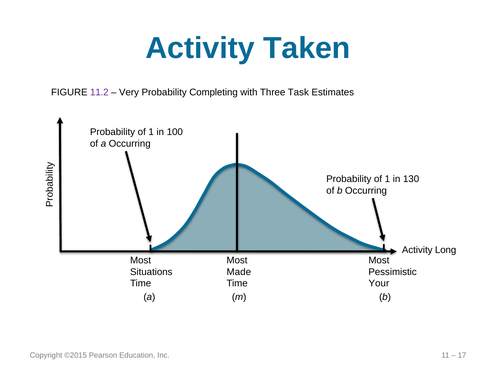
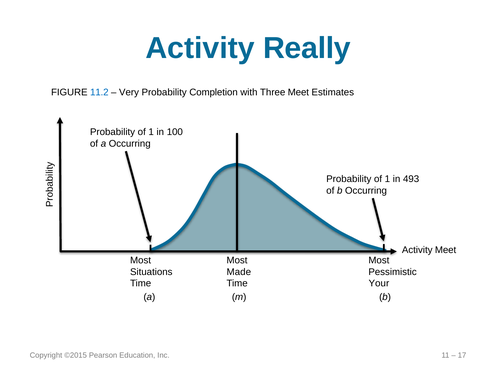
Taken: Taken -> Really (307, 48)
11.2 colour: purple -> blue (99, 92)
Completing: Completing -> Completion (214, 92)
Three Task: Task -> Meet (298, 92)
130: 130 -> 493 (411, 179)
Activity Long: Long -> Meet (446, 250)
